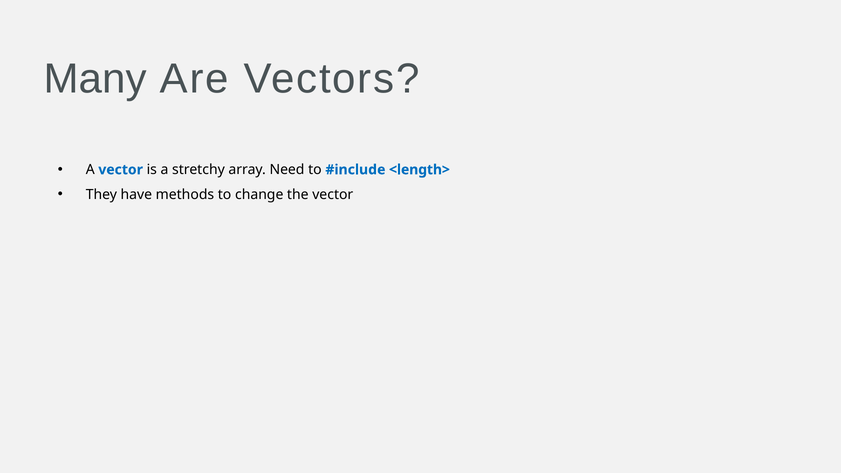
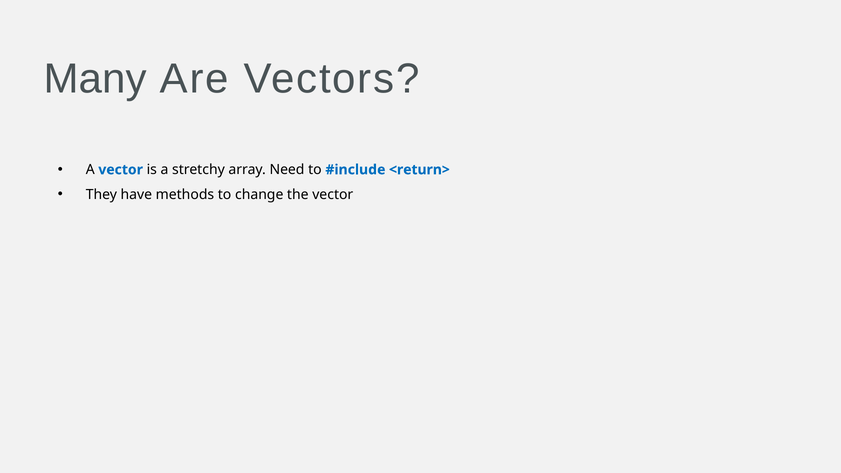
<length>: <length> -> <return> (419, 170)
